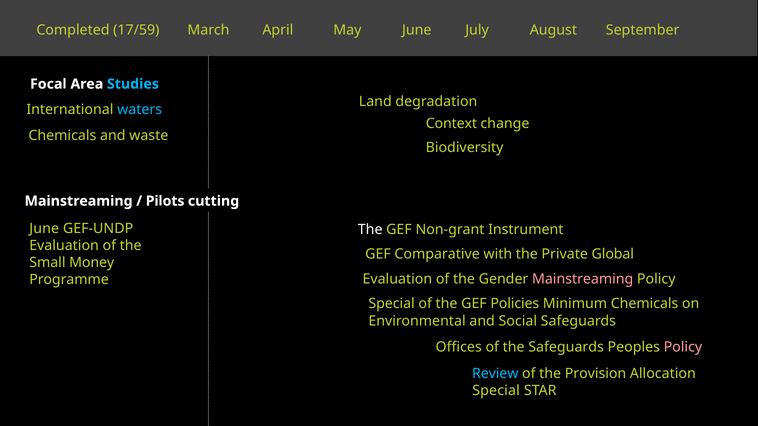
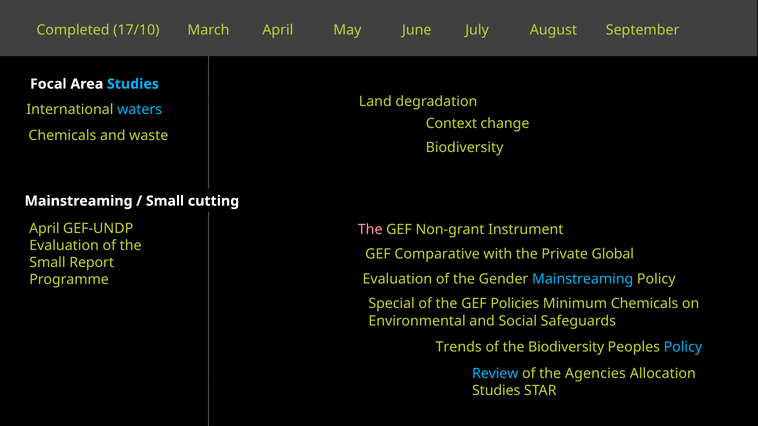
17/59: 17/59 -> 17/10 (136, 30)
Pilots: Pilots -> Small (165, 201)
June: June -> April (44, 229)
The colour: white -> pink (370, 230)
Money: Money -> Report (92, 263)
Mainstreaming colour: pink -> light blue (583, 279)
Offices: Offices -> Trends (459, 347)
the Safeguards: Safeguards -> Biodiversity (566, 347)
Policy colour: pink -> light blue (683, 347)
Provision: Provision -> Agencies (595, 374)
Special: Special -> Studies (496, 391)
